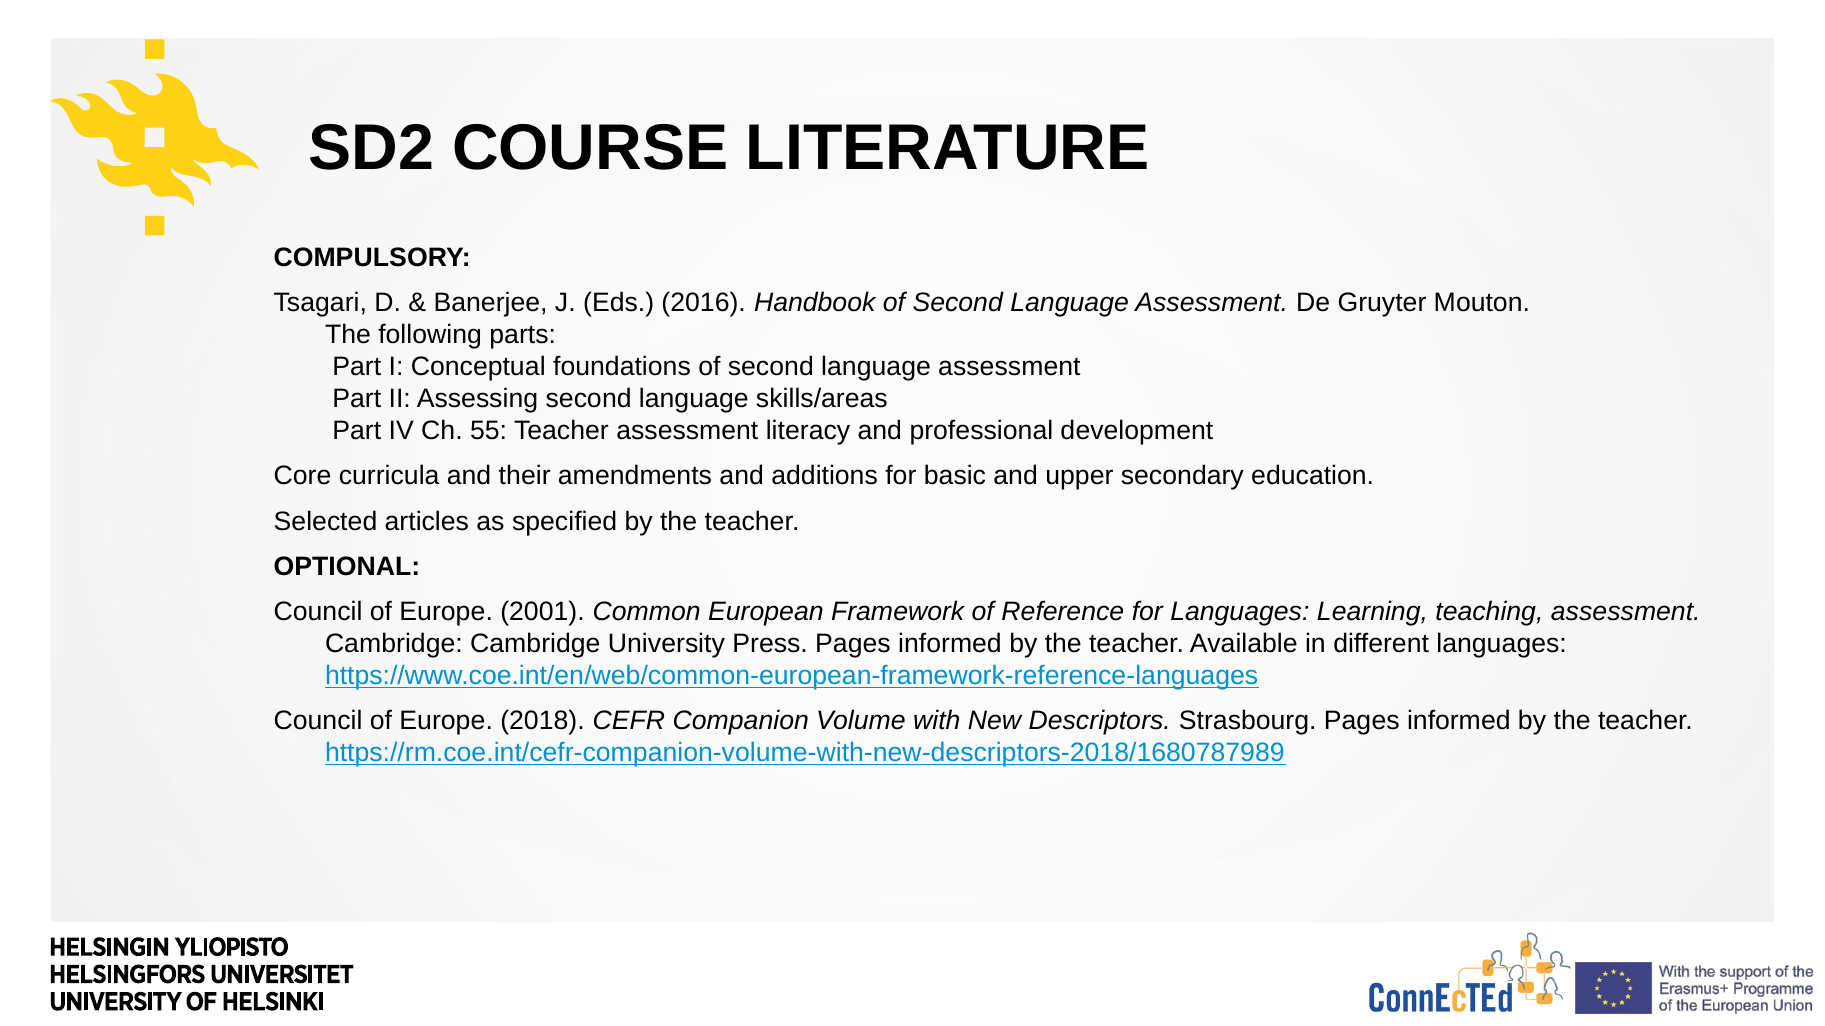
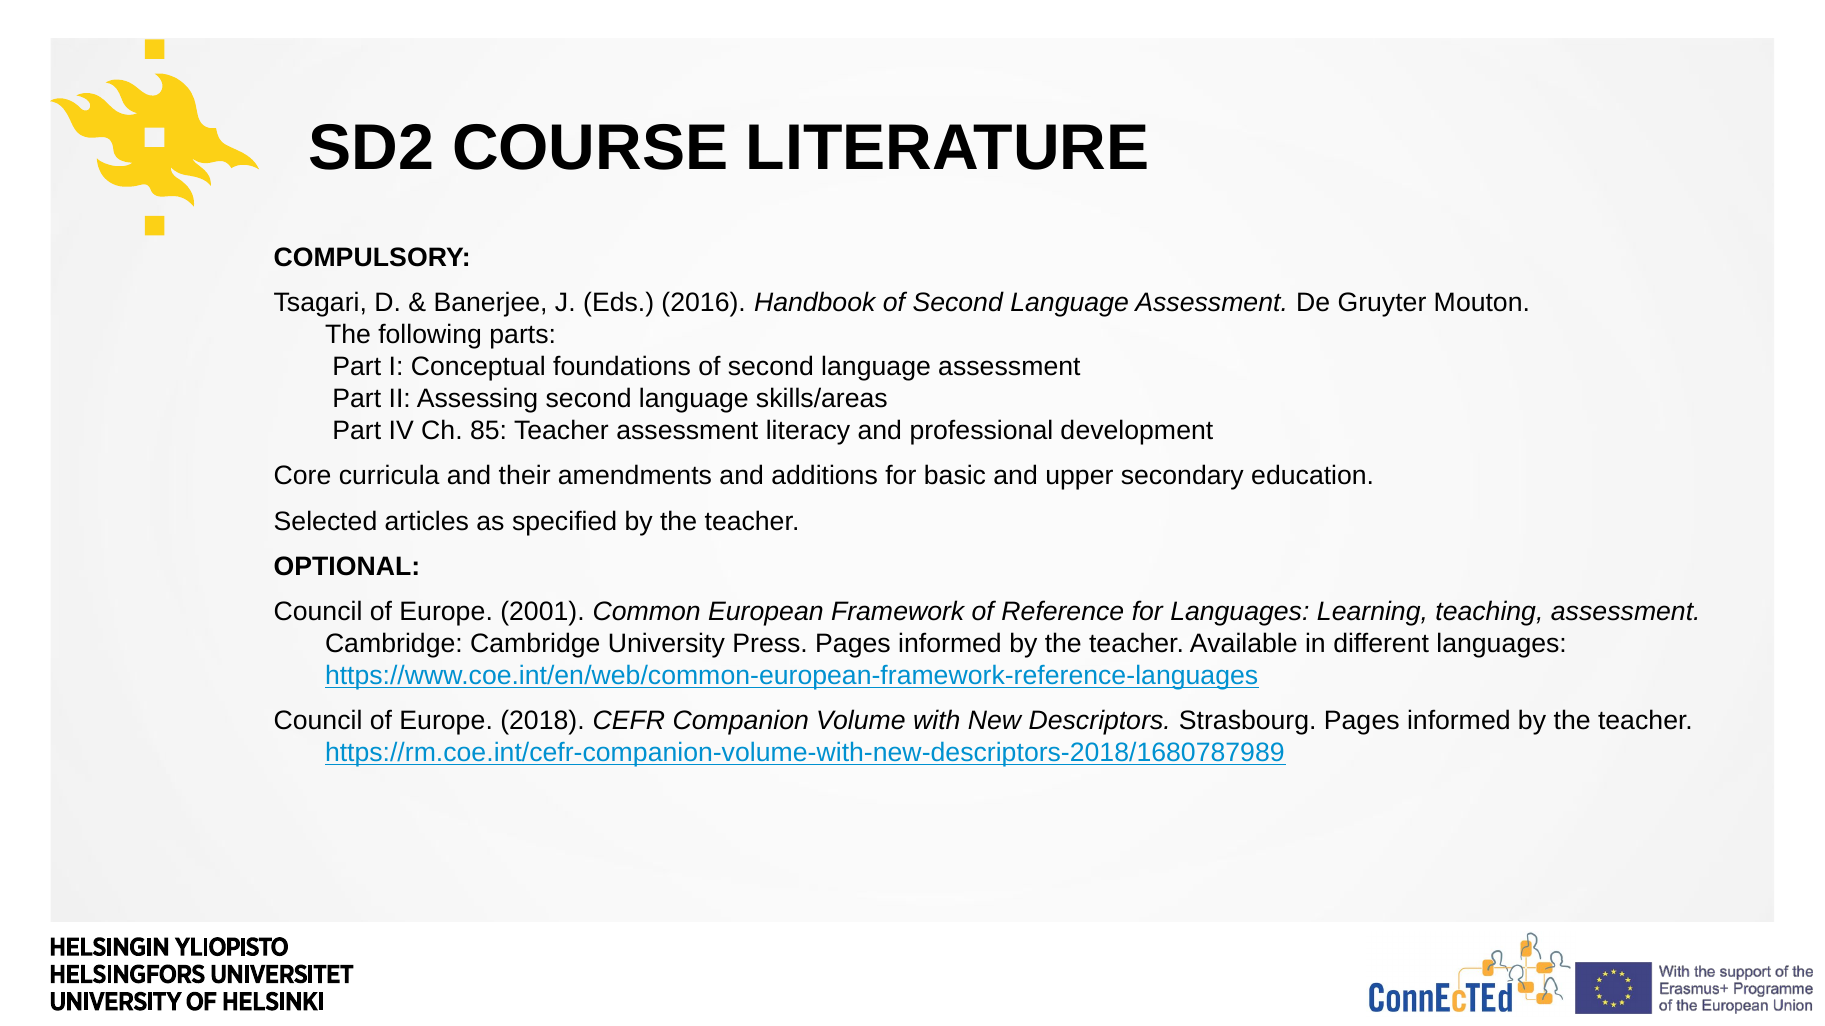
55: 55 -> 85 (489, 431)
